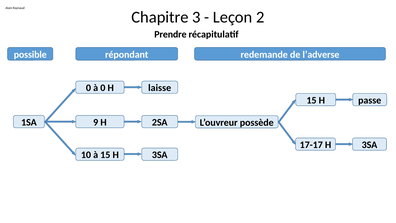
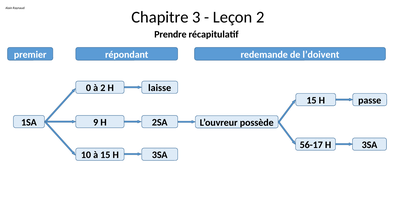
possible: possible -> premier (30, 54)
l’adverse: l’adverse -> l’doivent (321, 54)
à 0: 0 -> 2 (103, 88)
17-17: 17-17 -> 56-17 (311, 145)
